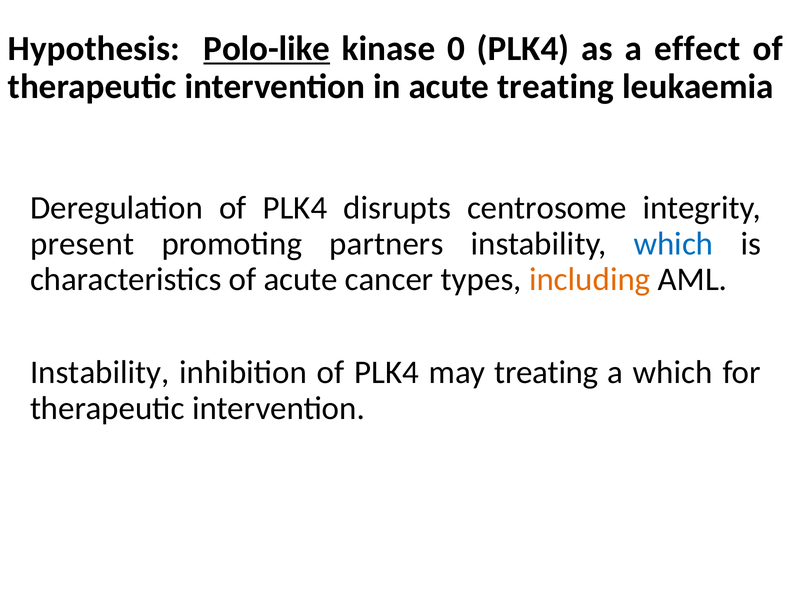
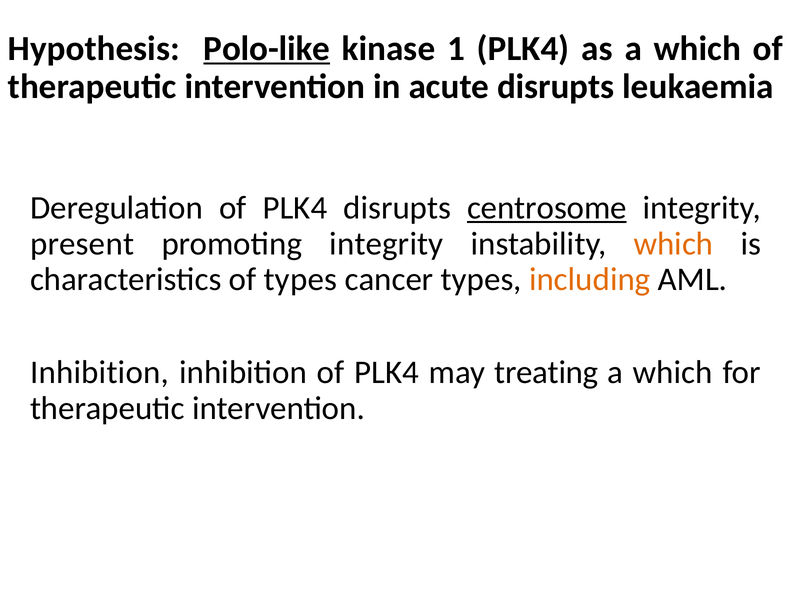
0: 0 -> 1 (456, 48)
as a effect: effect -> which (697, 48)
acute treating: treating -> disrupts (556, 86)
centrosome underline: none -> present (547, 208)
promoting partners: partners -> integrity (386, 244)
which colour: blue -> orange (673, 244)
of acute: acute -> types (300, 279)
Instability: Instability -> Inhibition (100, 373)
